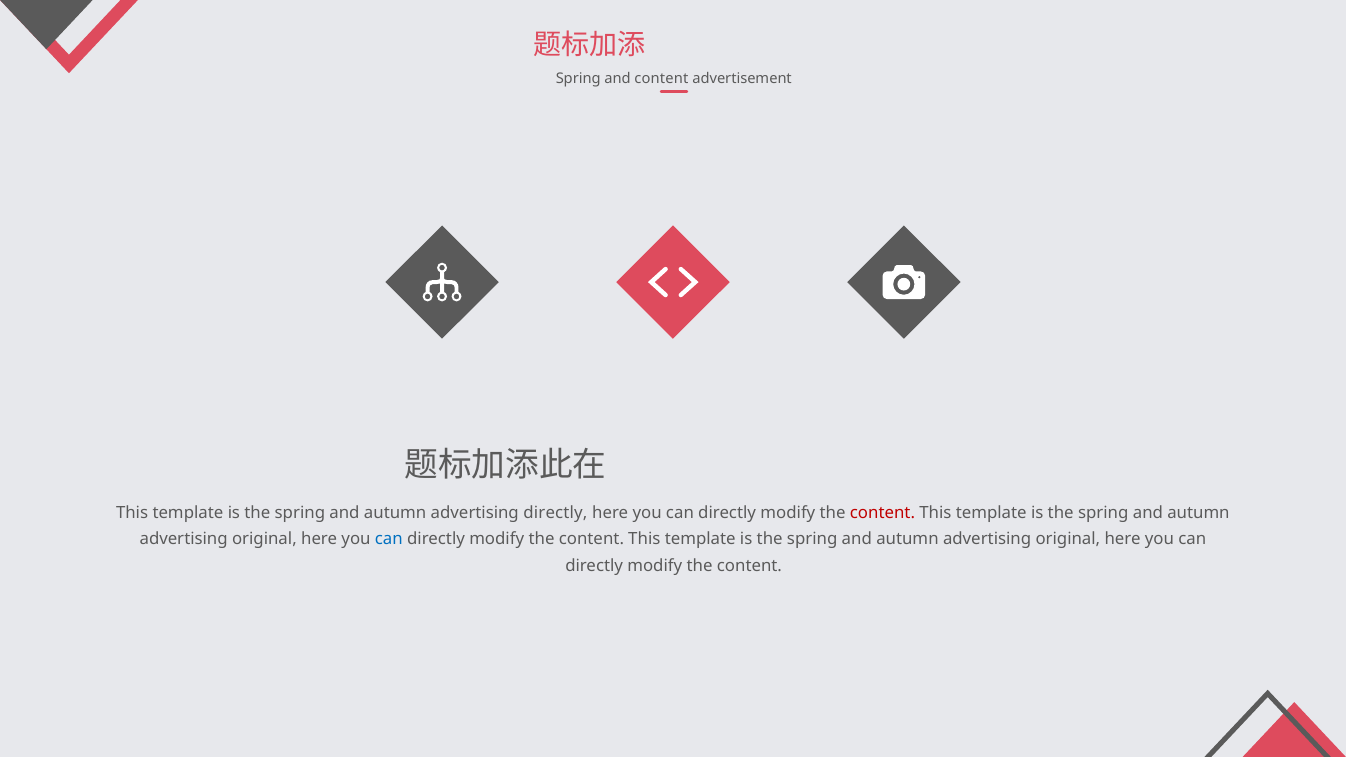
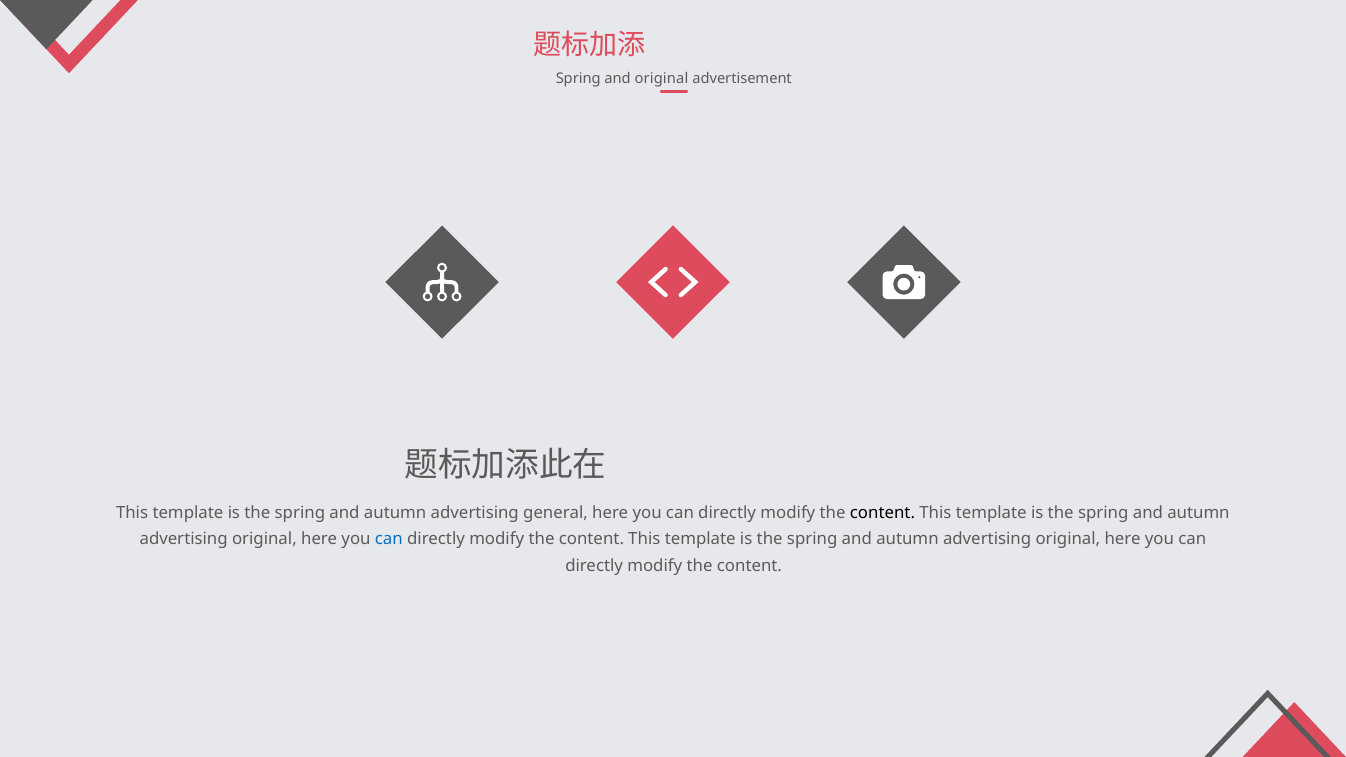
and content: content -> original (661, 78)
advertising directly: directly -> general (556, 513)
content colour: red -> black (882, 513)
